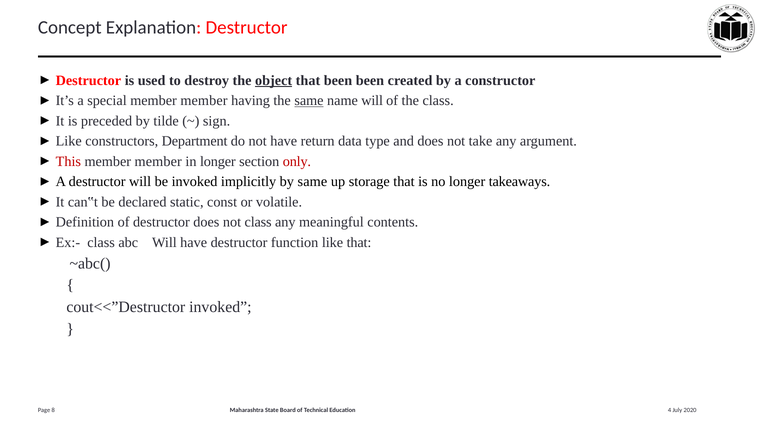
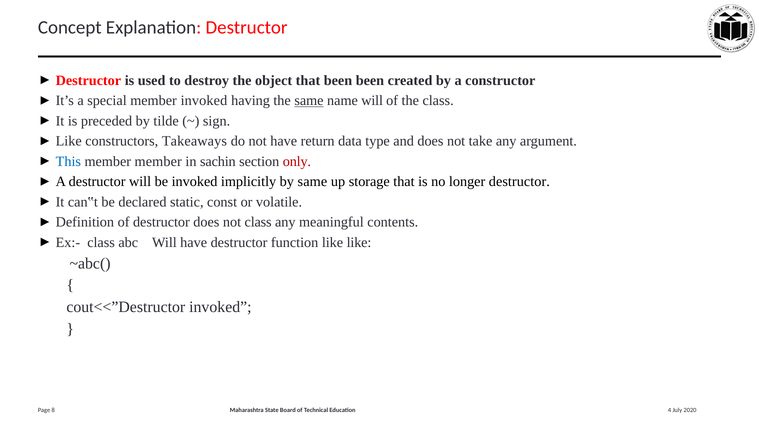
object underline: present -> none (274, 80)
special member member: member -> invoked (204, 101)
Department: Department -> Takeaways (194, 141)
This colour: red -> blue (68, 161)
in longer: longer -> sachin (218, 161)
longer takeaways: takeaways -> destructor (519, 181)
like that: that -> like (359, 242)
